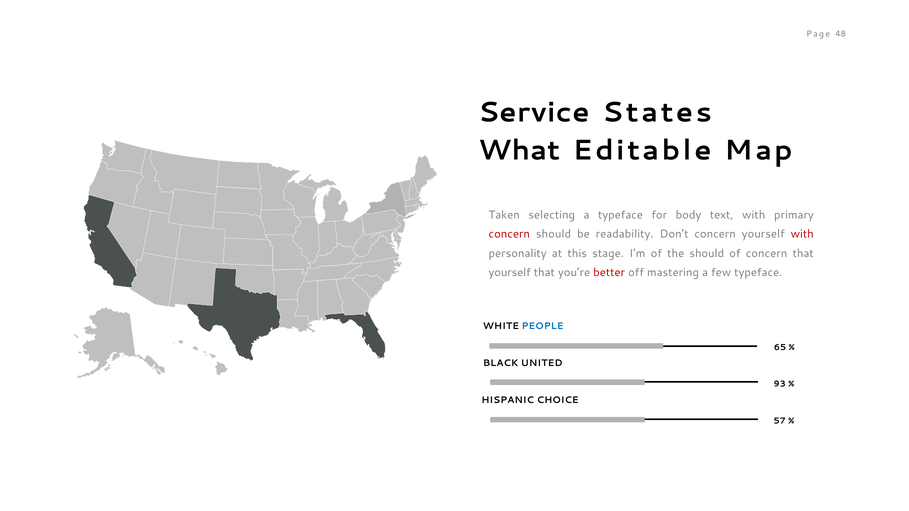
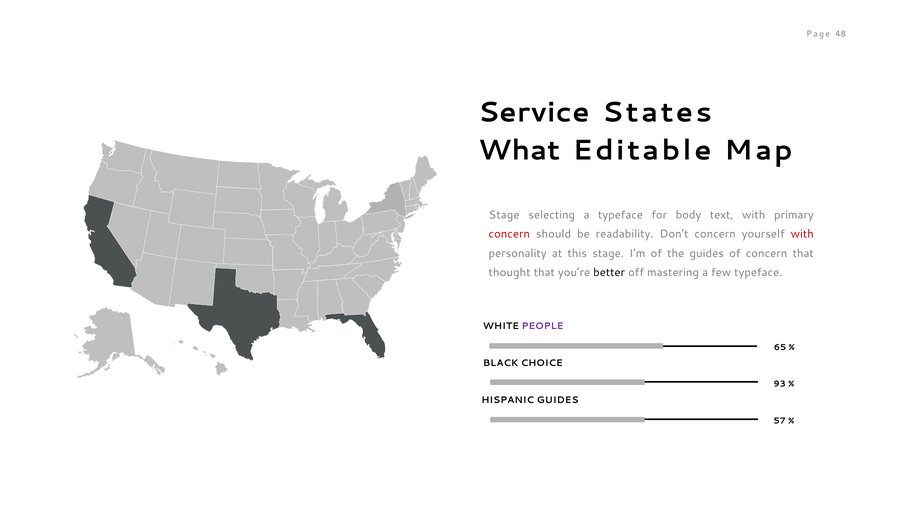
Taken: Taken -> Stage (504, 215)
the should: should -> guides (707, 253)
yourself: yourself -> thought (510, 273)
better colour: red -> black (609, 273)
PEOPLE colour: blue -> purple (542, 327)
UNITED: UNITED -> CHOICE (542, 363)
HISPANIC CHOICE: CHOICE -> GUIDES (558, 400)
